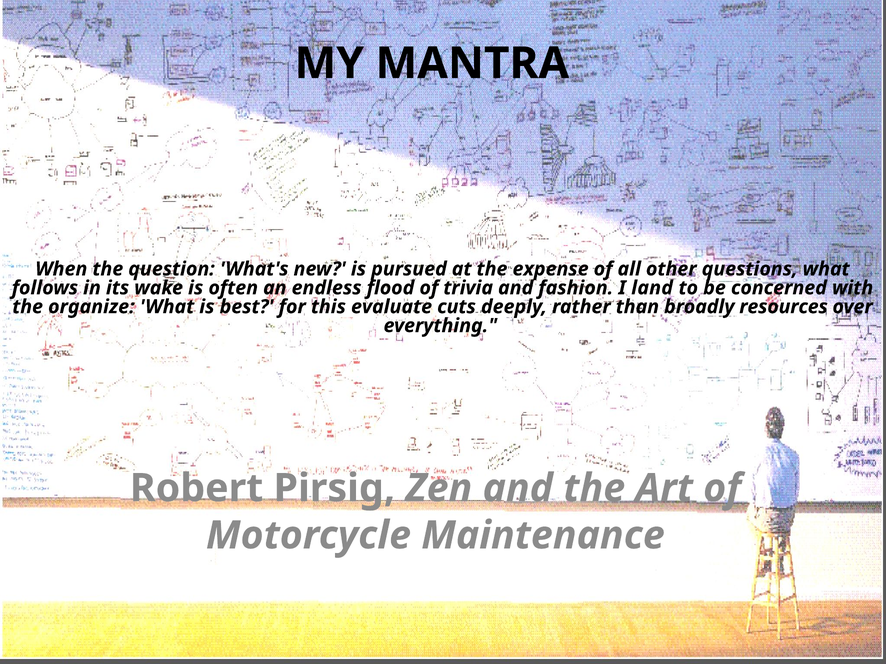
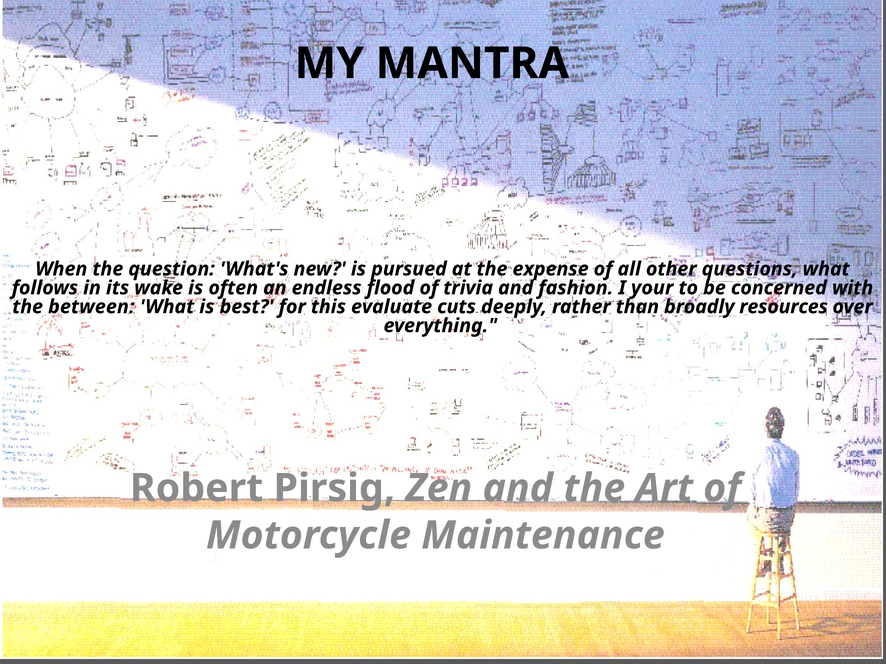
land: land -> your (652, 288)
organize: organize -> between (91, 307)
